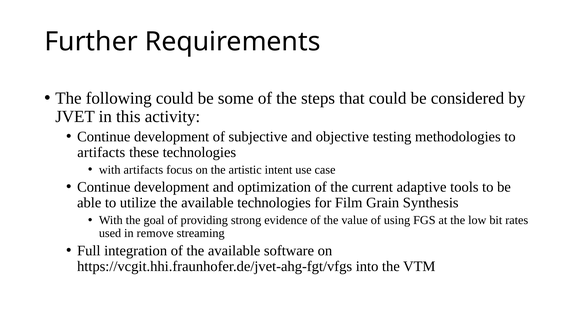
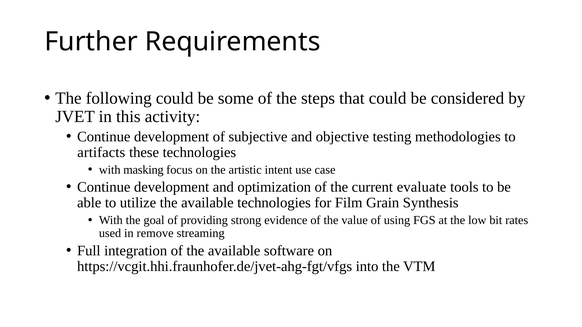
with artifacts: artifacts -> masking (143, 170)
adaptive: adaptive -> evaluate (422, 187)
